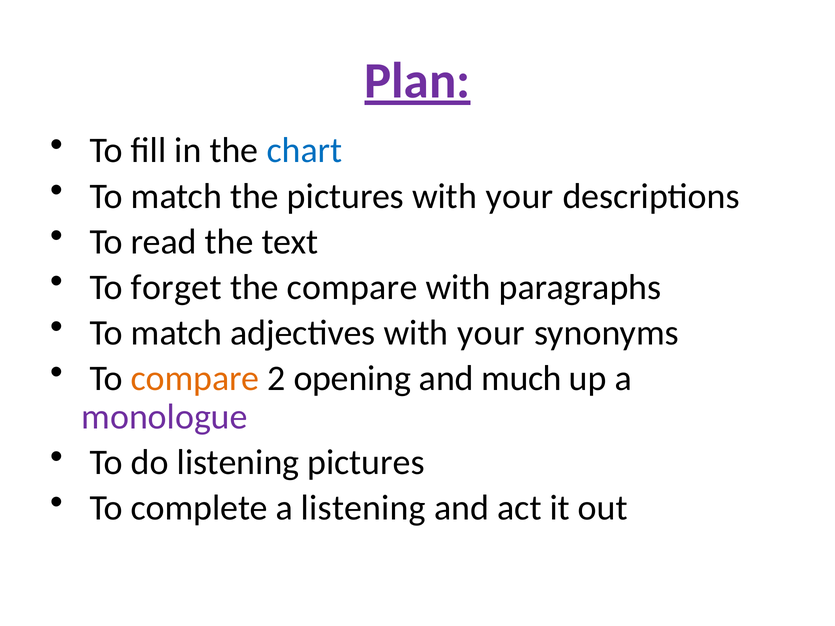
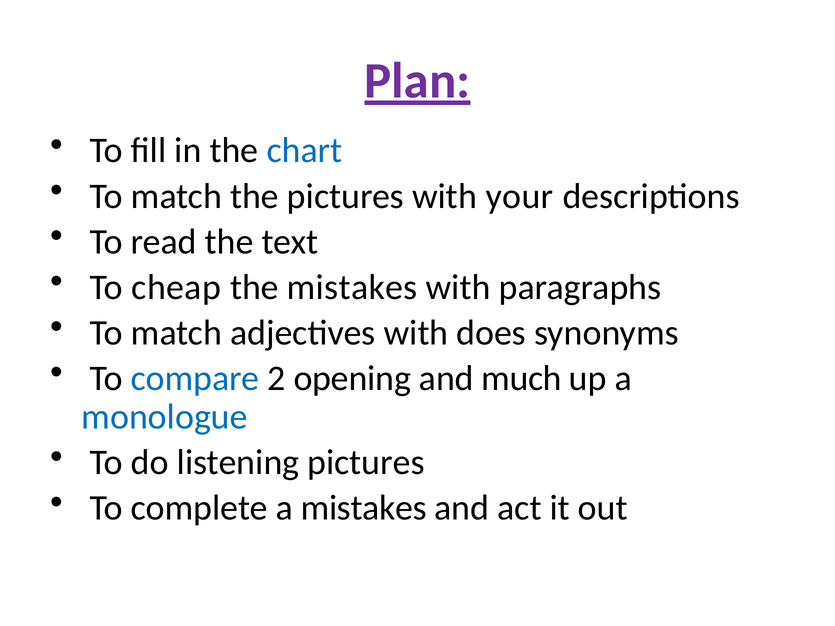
forget: forget -> cheap (176, 287)
the compare: compare -> mistakes (352, 287)
adjectives with your: your -> does (491, 333)
compare colour: orange -> blue (195, 378)
monologue colour: purple -> blue (165, 417)
a listening: listening -> mistakes (364, 508)
